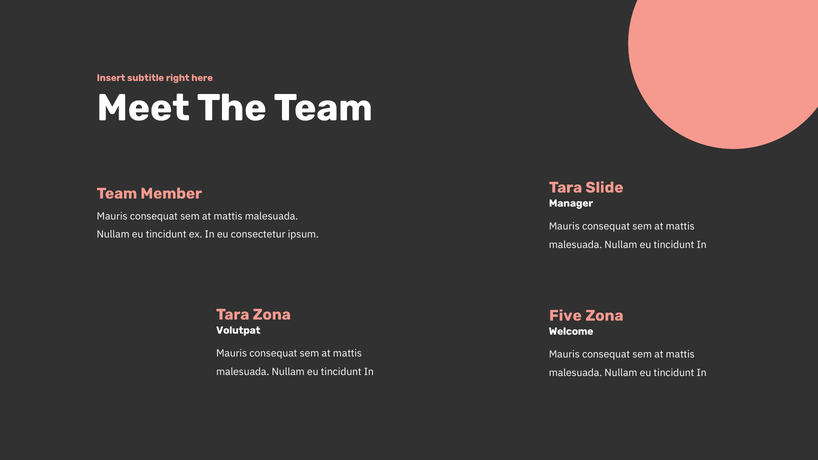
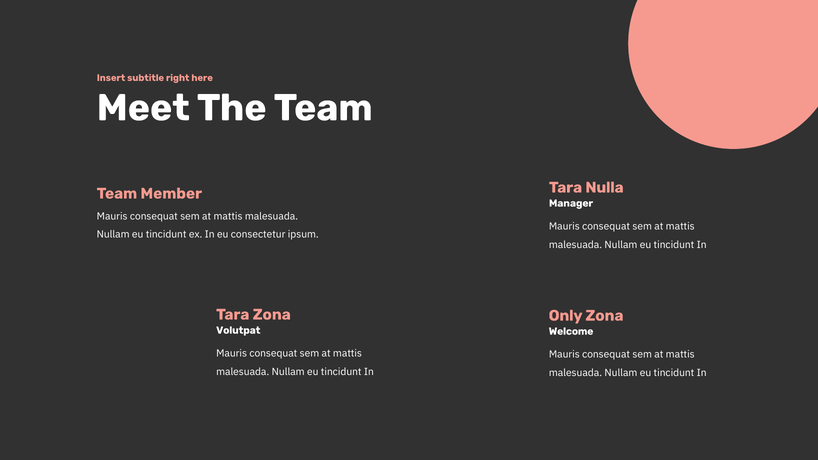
Slide: Slide -> Nulla (605, 188)
Five: Five -> Only (566, 316)
